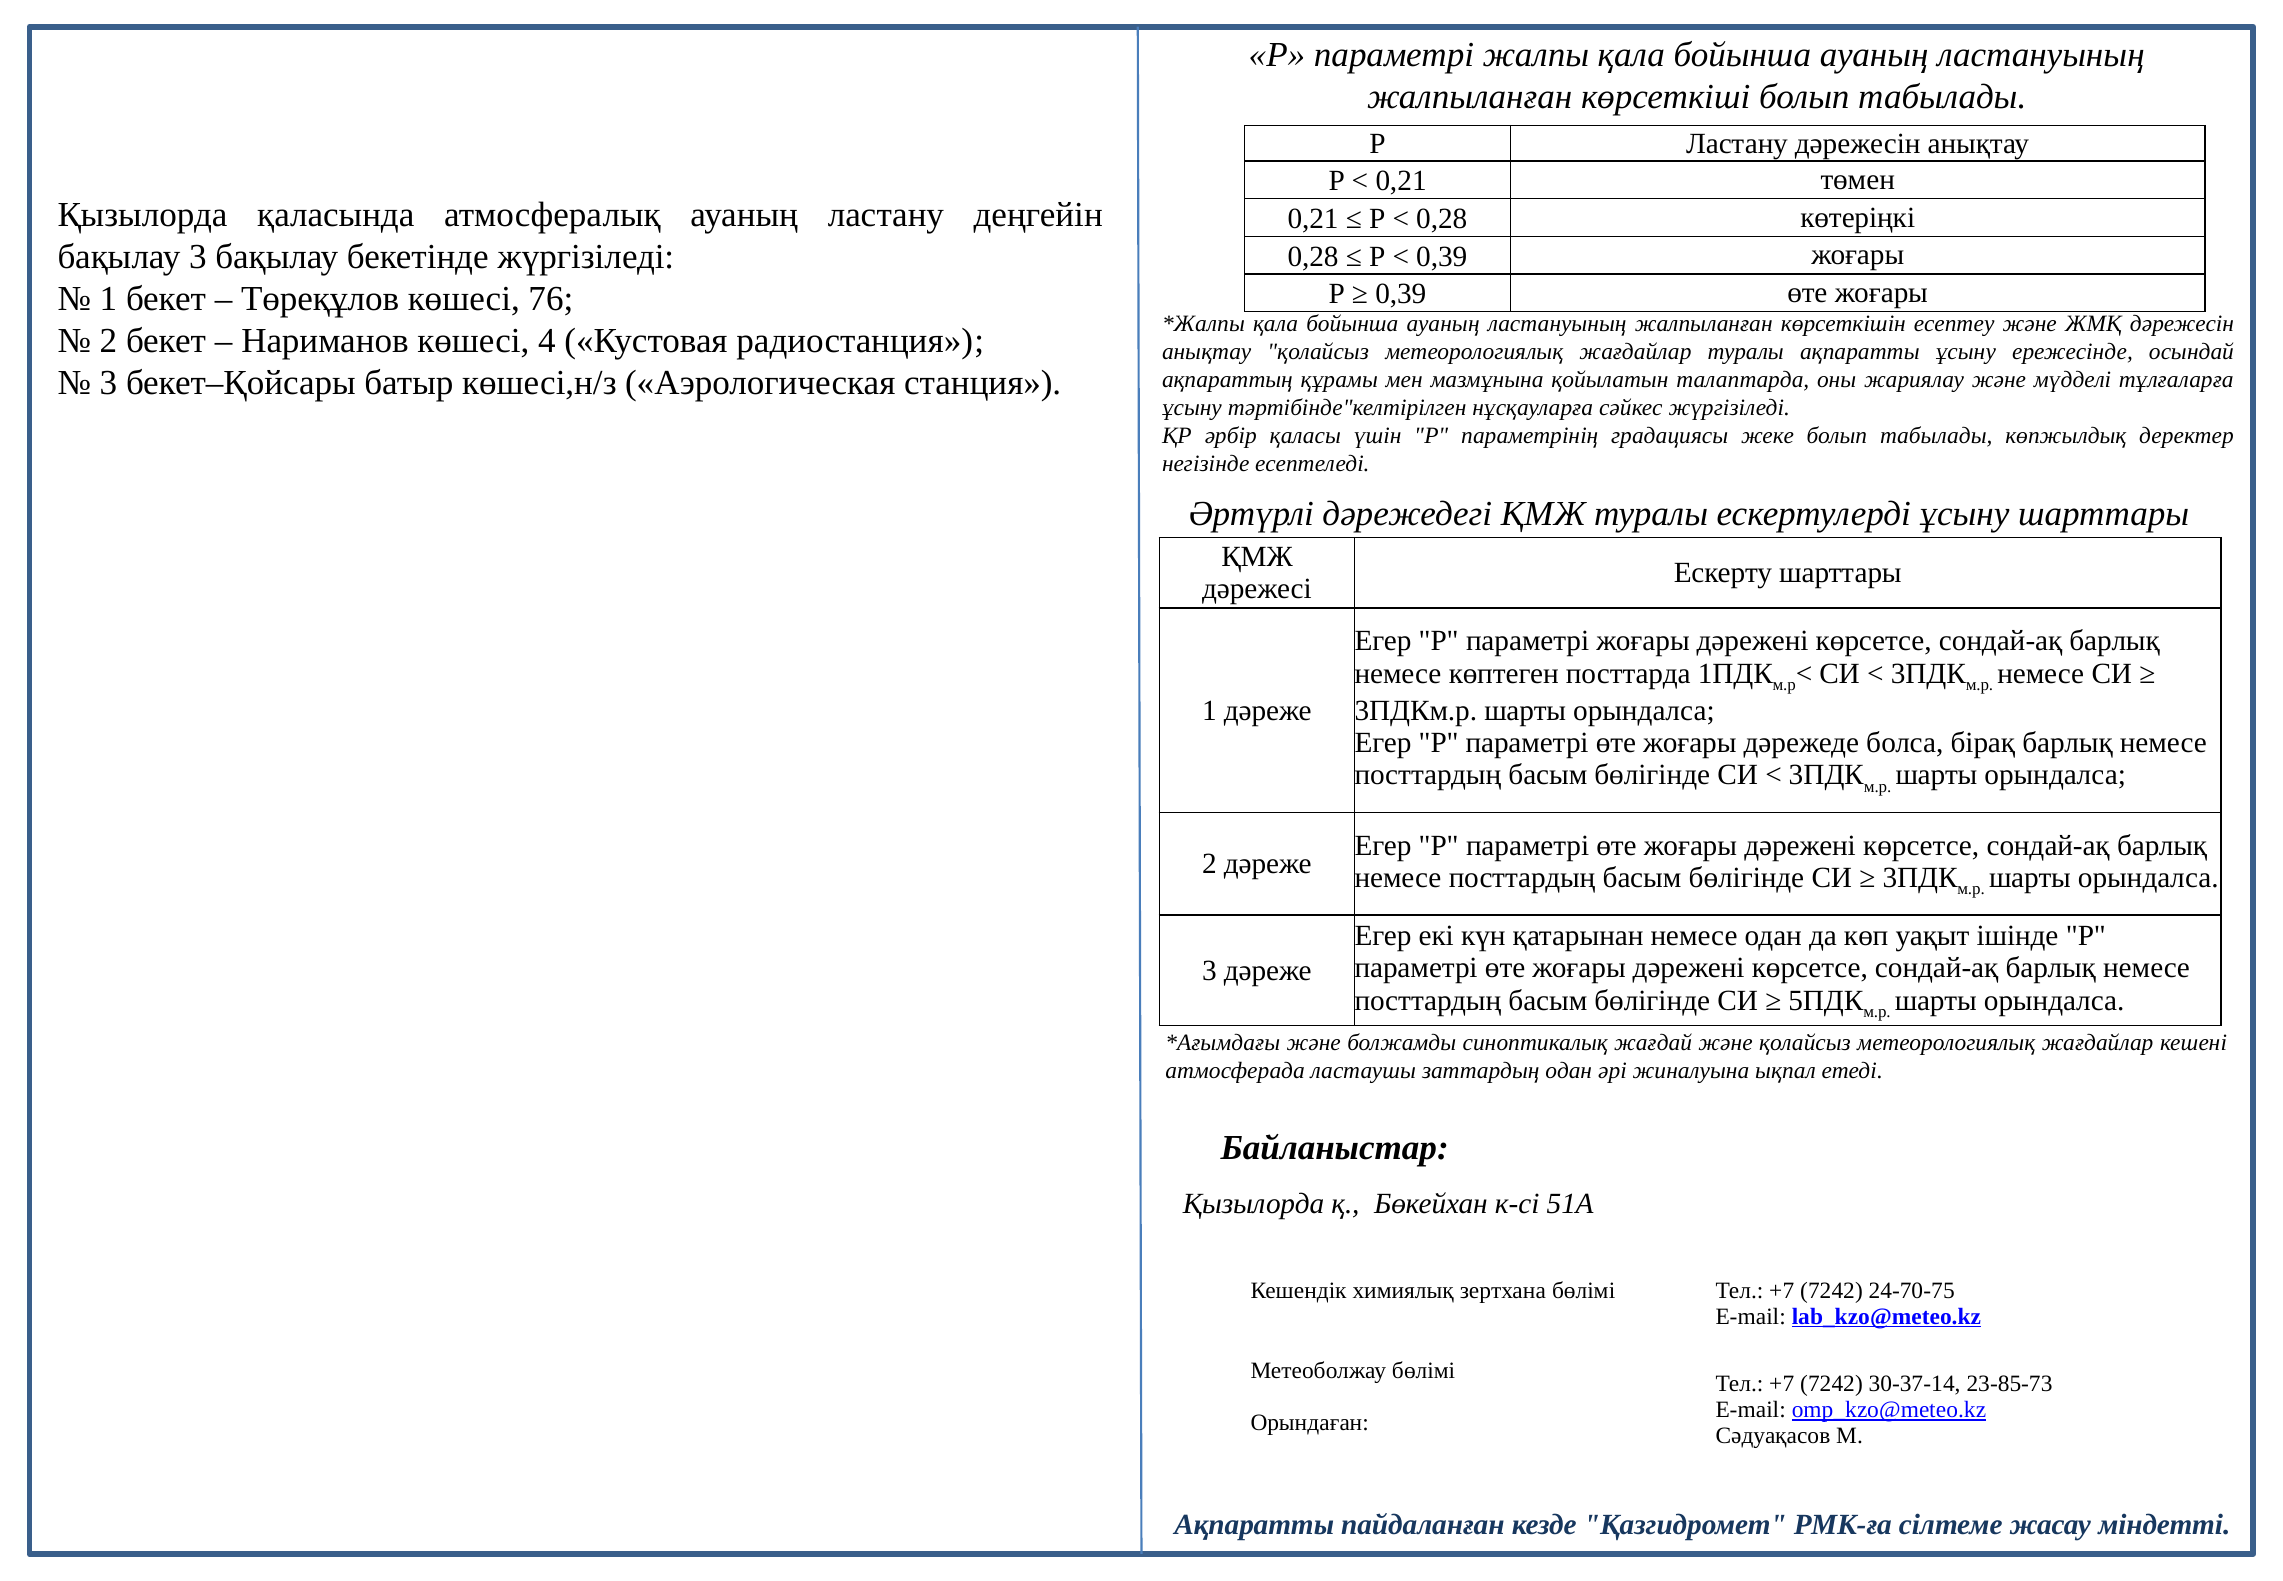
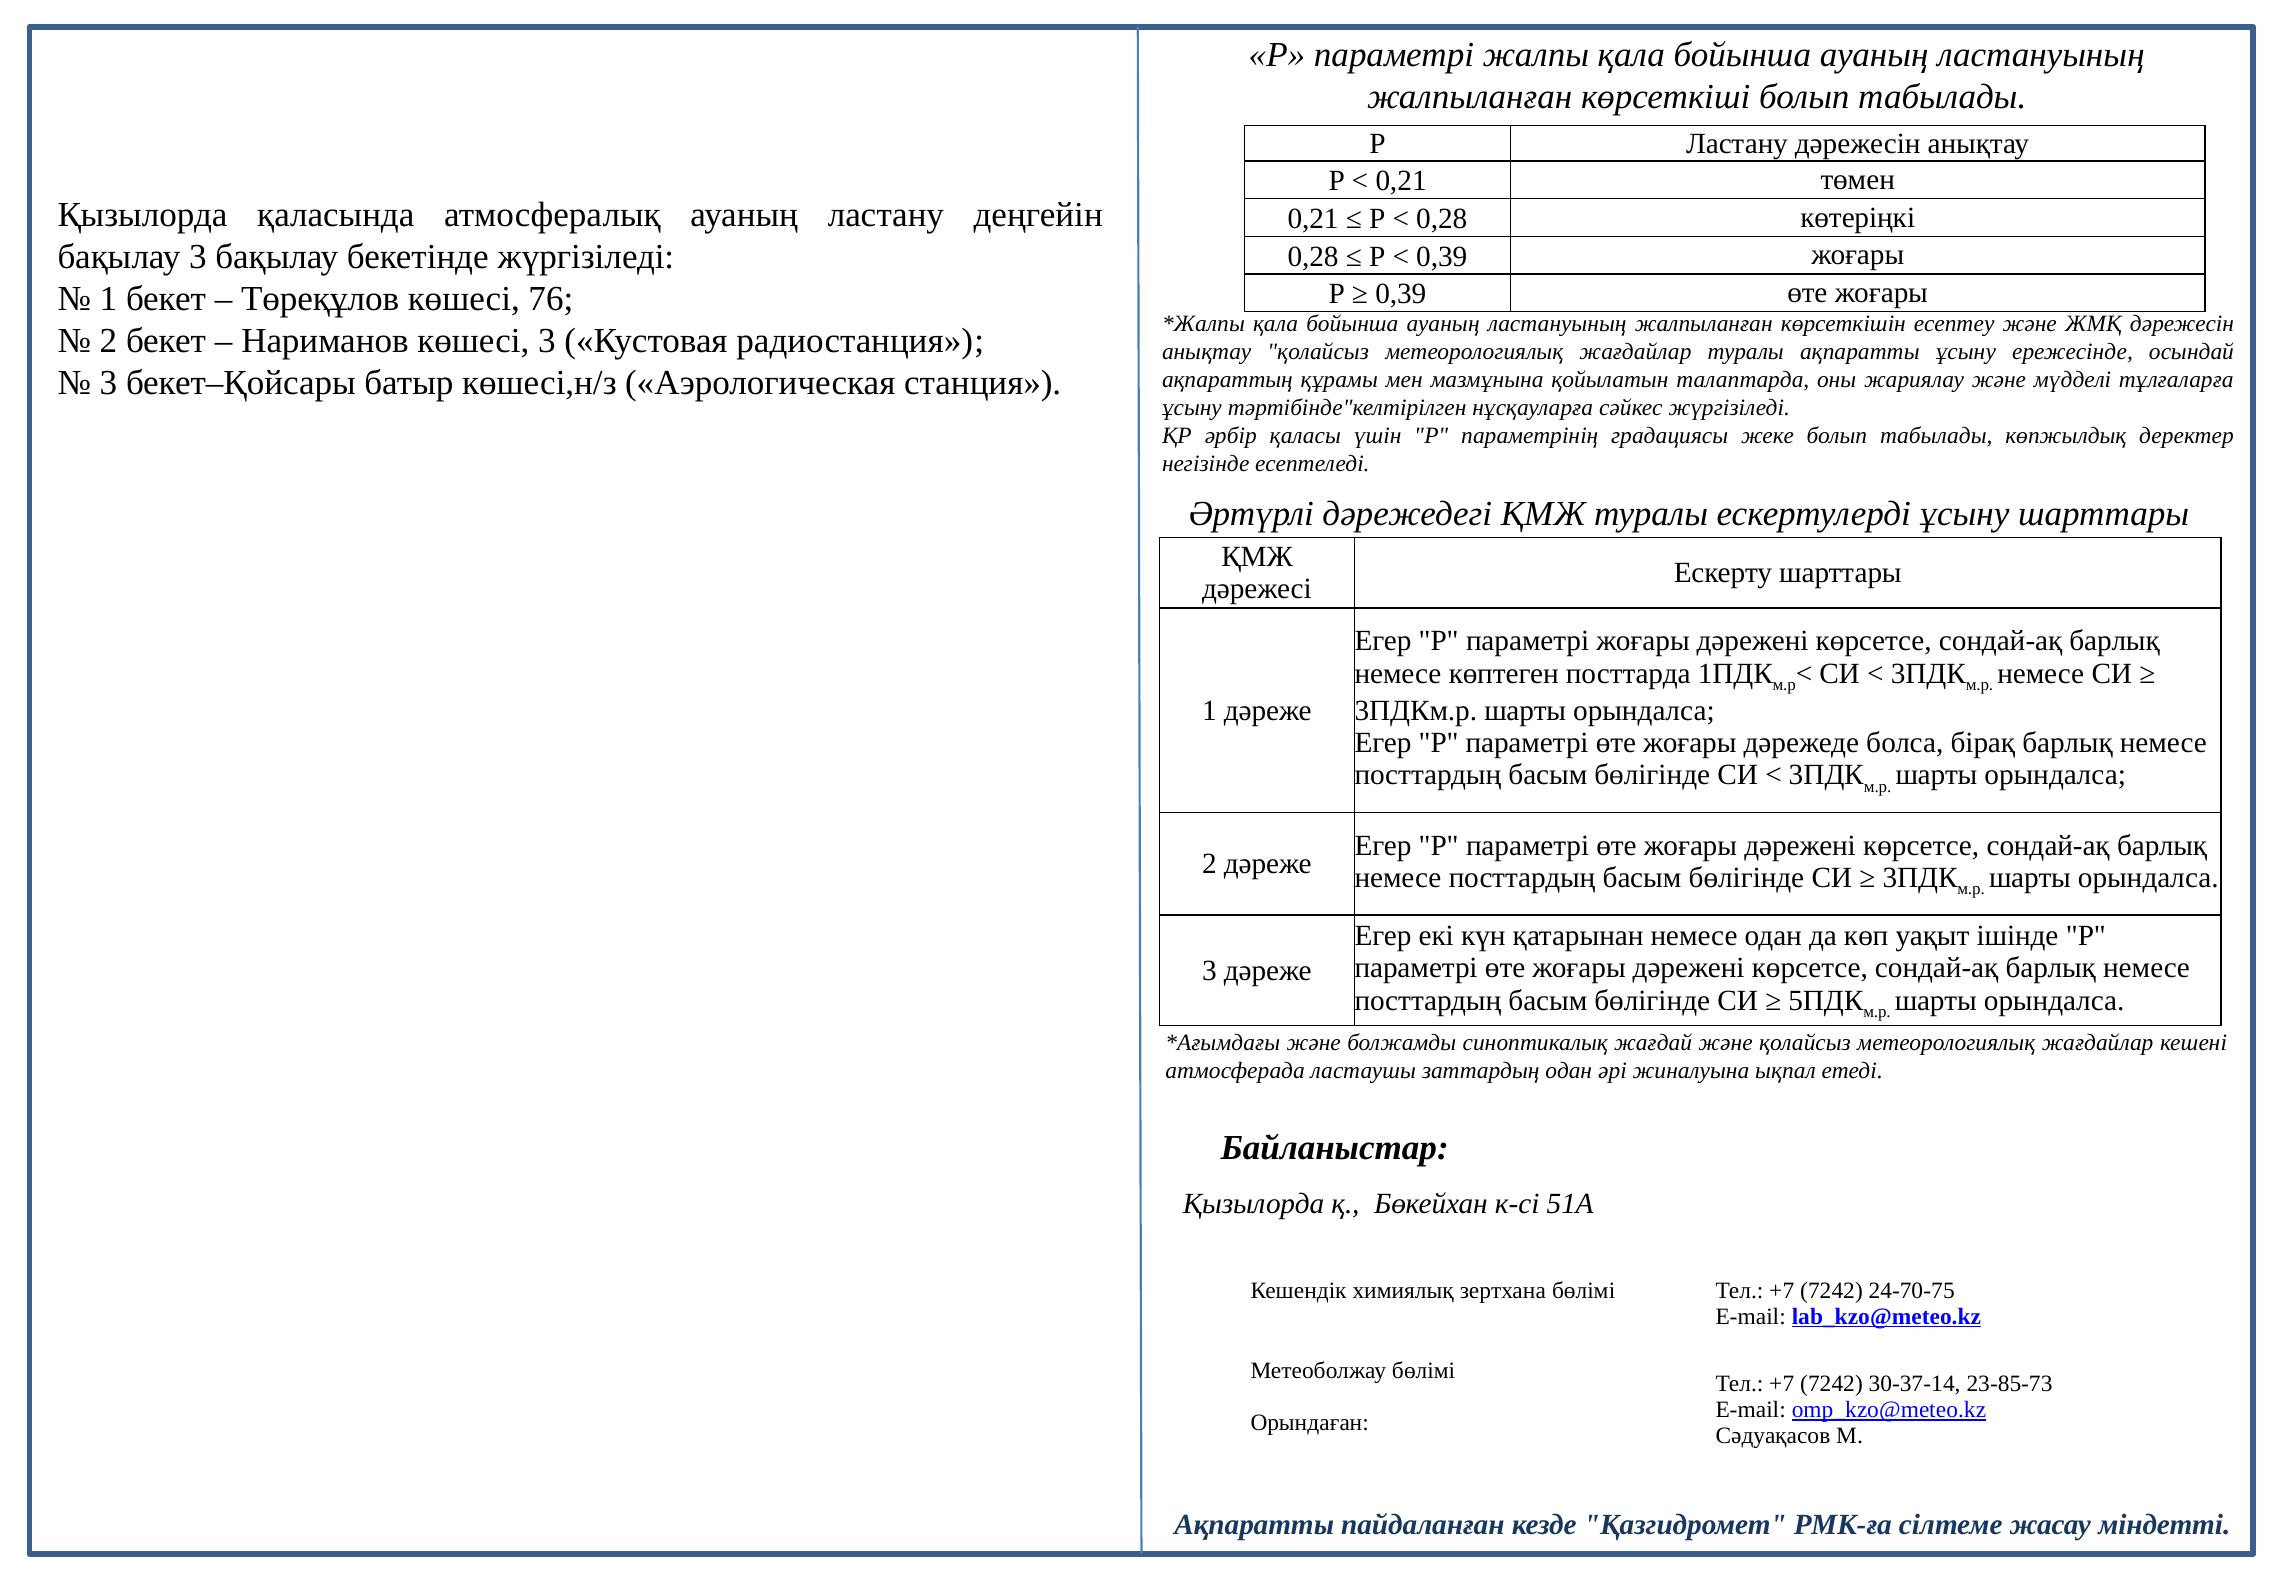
көшесі 4: 4 -> 3 (547, 341)
